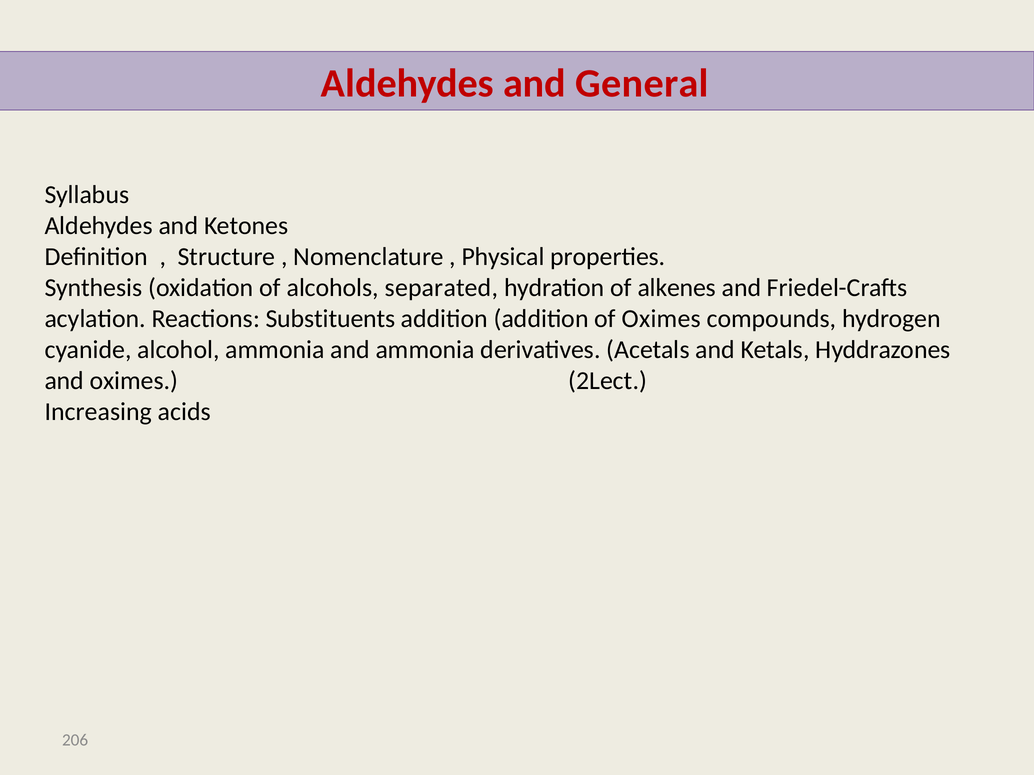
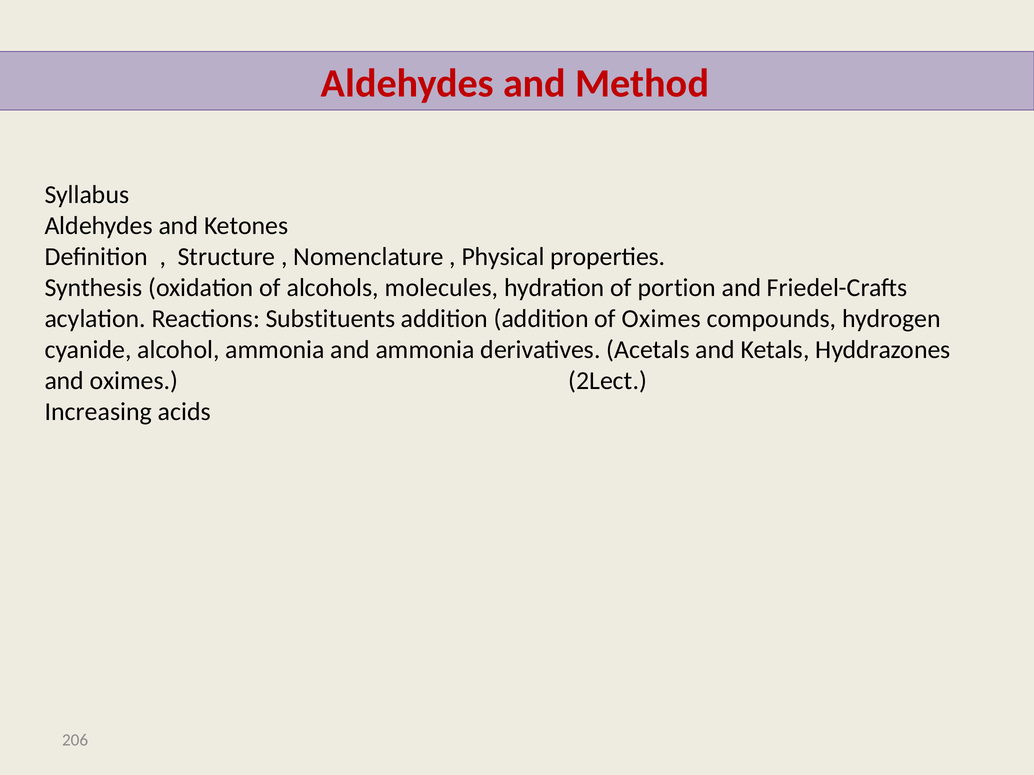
General: General -> Method (642, 84)
separated: separated -> molecules (442, 288)
alkenes: alkenes -> portion (677, 288)
